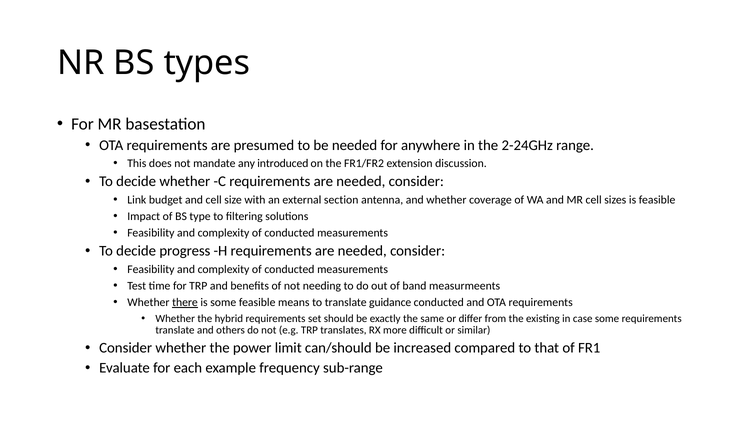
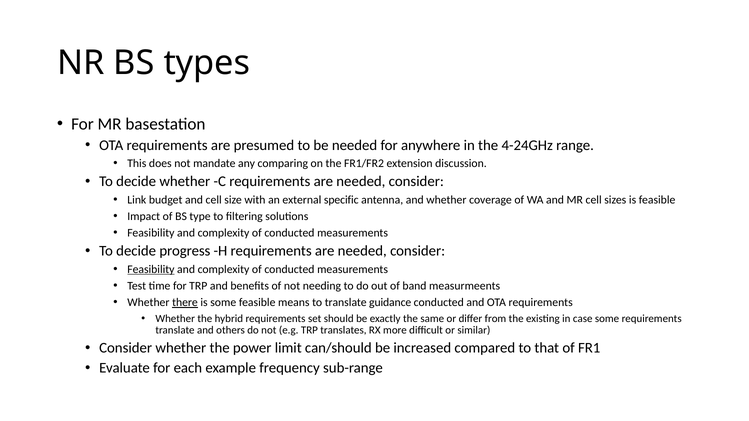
2-24GHz: 2-24GHz -> 4-24GHz (527, 145)
introduced: introduced -> comparing (283, 164)
section: section -> specific (341, 200)
Feasibility underline: none -> present (151, 270)
